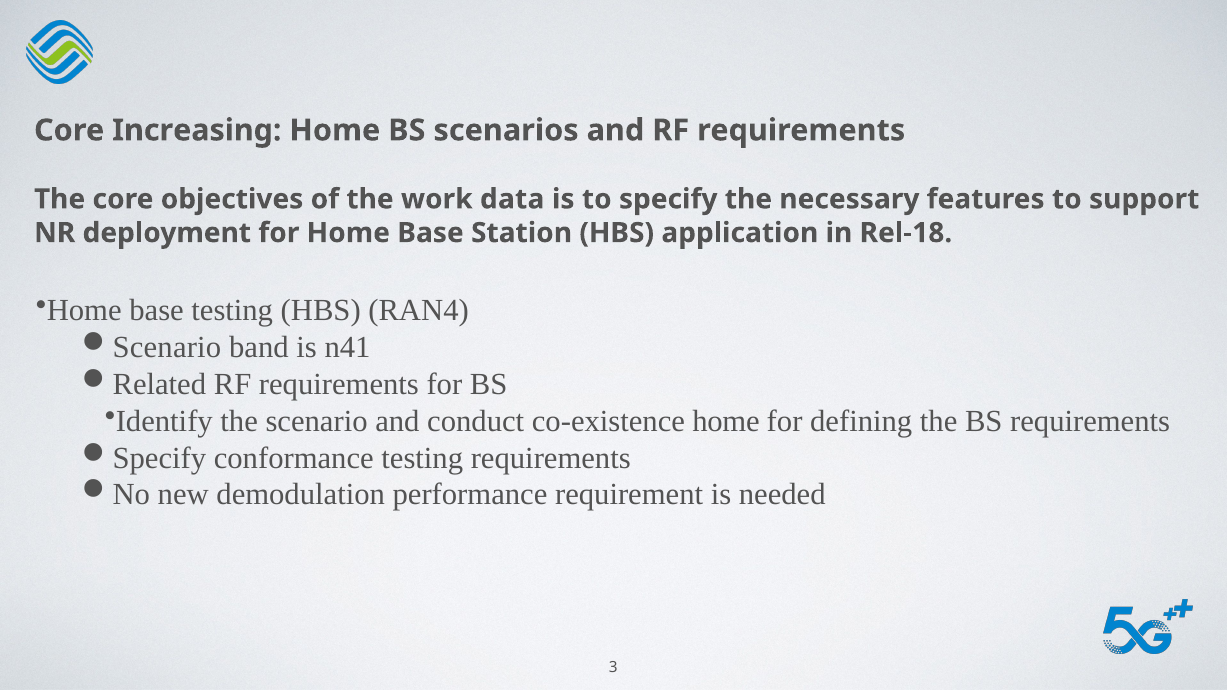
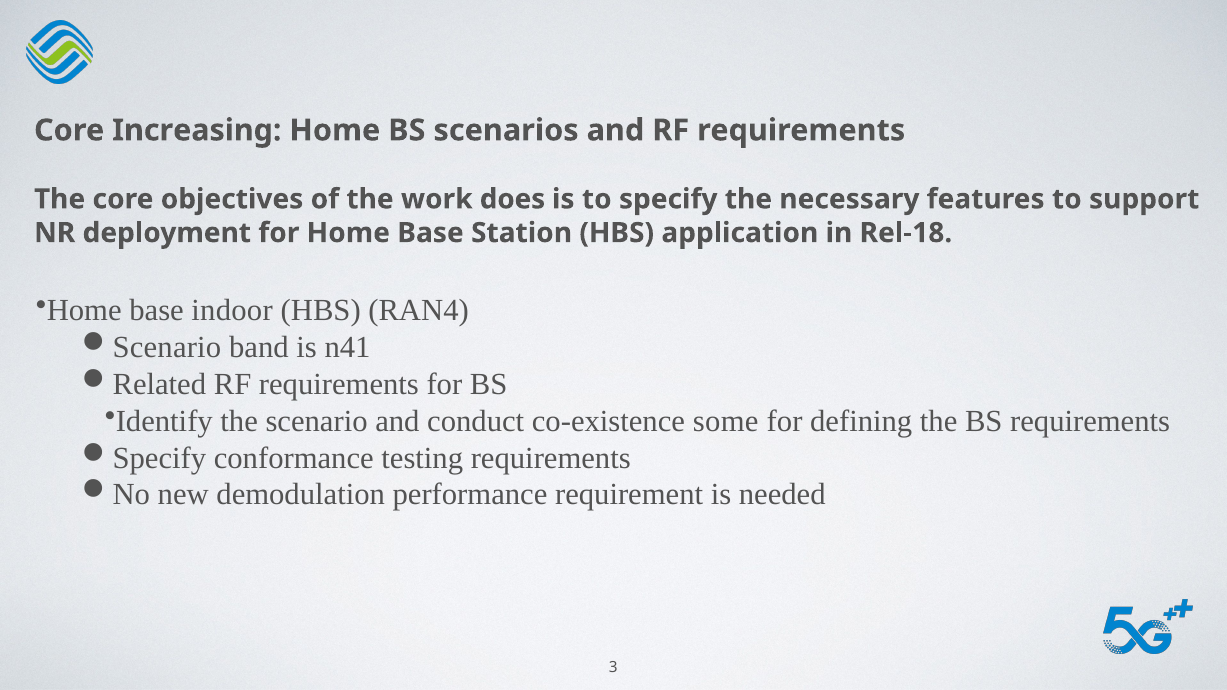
data: data -> does (512, 199)
base testing: testing -> indoor (232, 311)
co-existence home: home -> some (726, 421)
